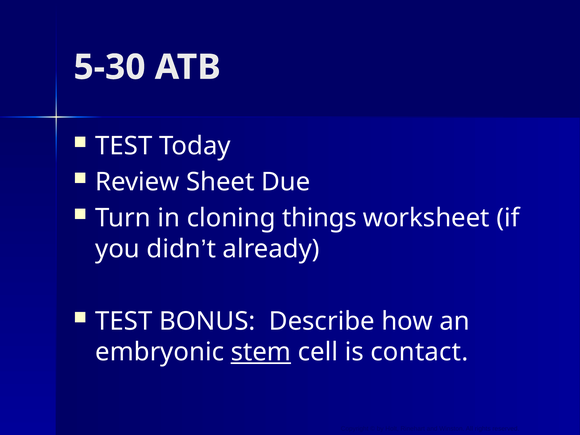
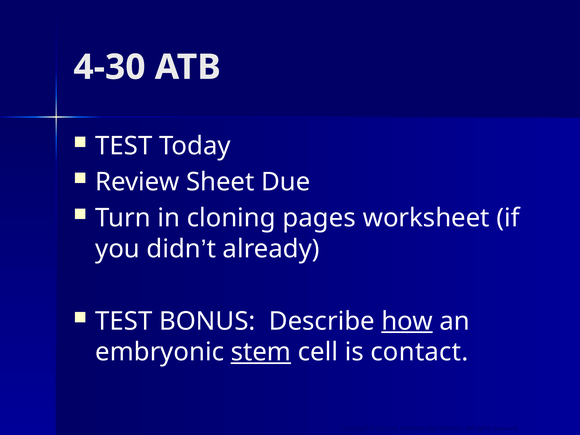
5-30: 5-30 -> 4-30 (110, 67)
things: things -> pages (319, 218)
how underline: none -> present (407, 321)
